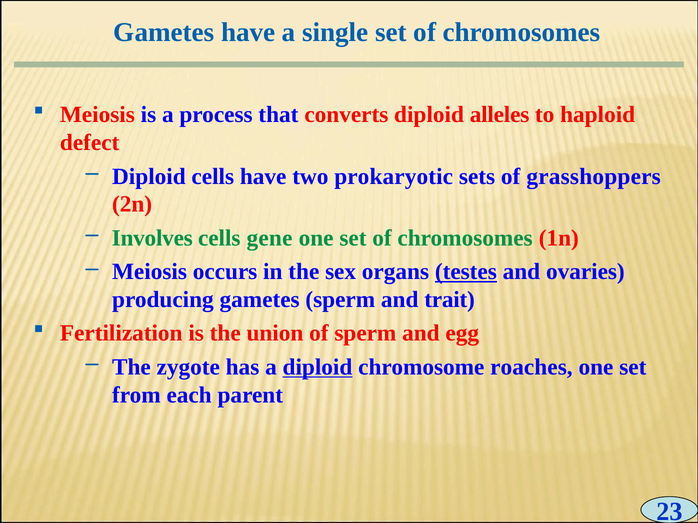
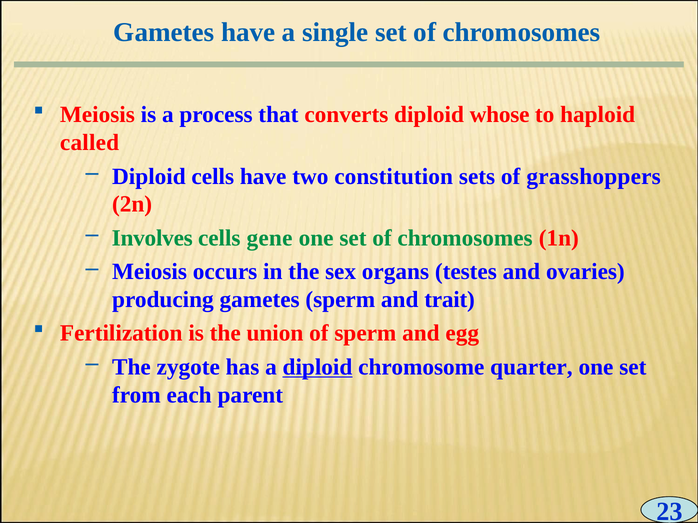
alleles: alleles -> whose (500, 115)
defect: defect -> called (90, 143)
prokaryotic: prokaryotic -> constitution (394, 177)
testes underline: present -> none (466, 272)
roaches: roaches -> quarter (531, 367)
